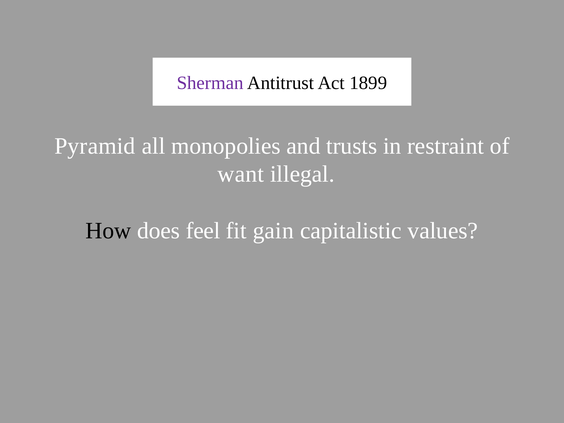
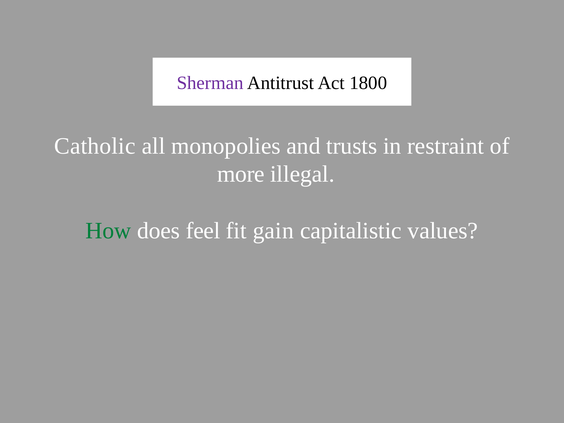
1899: 1899 -> 1800 (368, 83)
Pyramid: Pyramid -> Catholic (95, 146)
want: want -> more (241, 174)
How colour: black -> green (108, 231)
